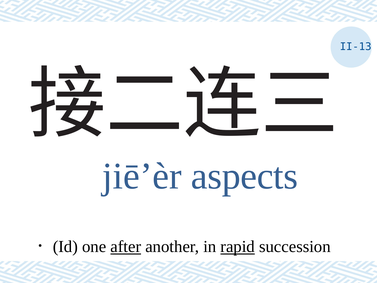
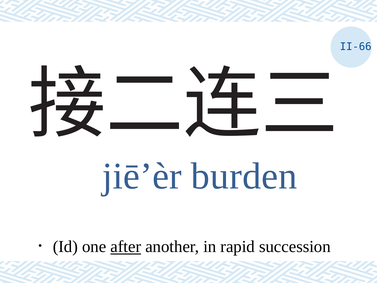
II-13: II-13 -> II-66 (356, 47)
aspects: aspects -> burden (244, 176)
rapid underline: present -> none (238, 246)
